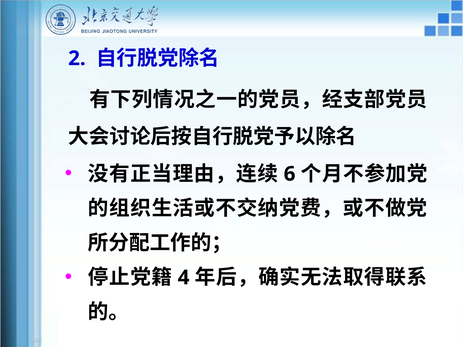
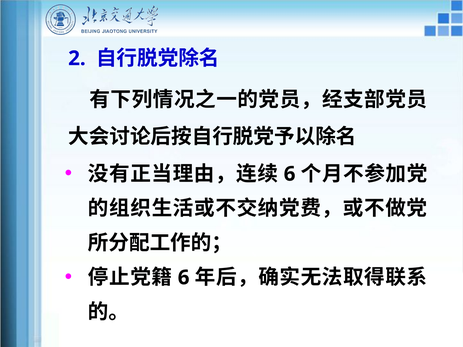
4: 4 -> 6 (184, 278)
